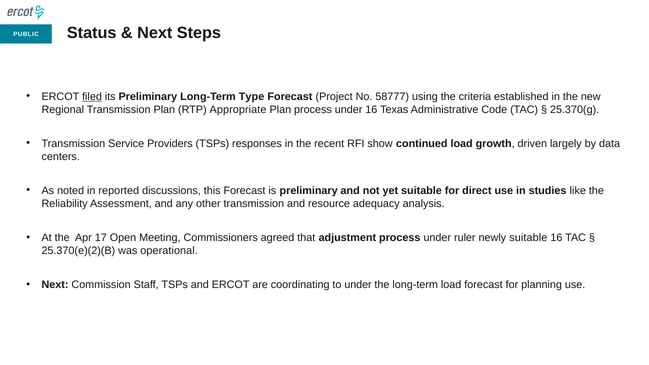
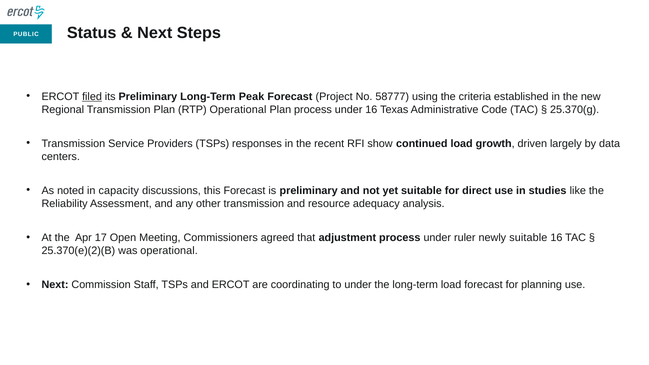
Type: Type -> Peak (252, 96)
RTP Appropriate: Appropriate -> Operational (238, 109)
reported: reported -> capacity (119, 191)
